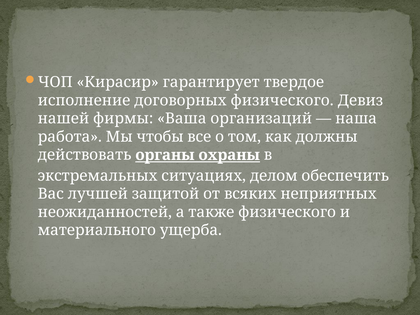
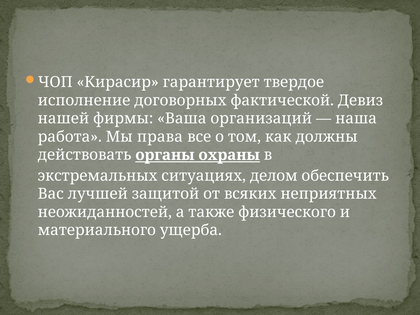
договорных физического: физического -> фактической (282, 100)
чтобы: чтобы -> права (160, 137)
